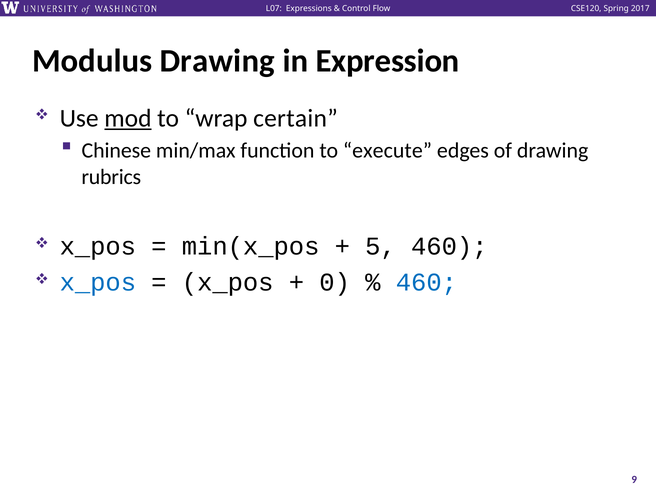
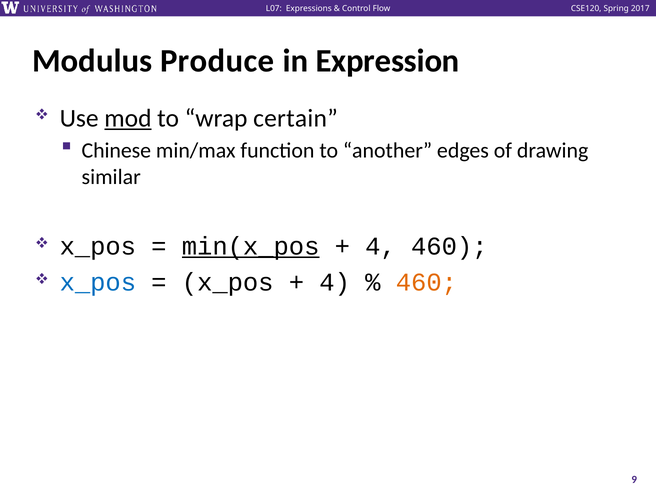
Modulus Drawing: Drawing -> Produce (217, 61)
execute: execute -> another (388, 151)
rubrics: rubrics -> similar (111, 177)
min(x_pos underline: none -> present (251, 246)
5: 5 -> 4 (381, 246)
0: 0 -> 4 (335, 282)
460 colour: blue -> orange (426, 282)
